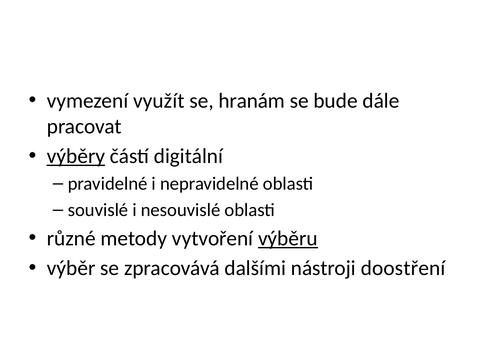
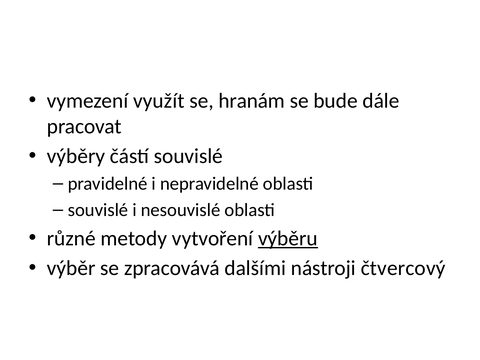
výběry underline: present -> none (76, 156)
částí digitální: digitální -> souvislé (188, 156)
doostření: doostření -> čtvercový (403, 268)
